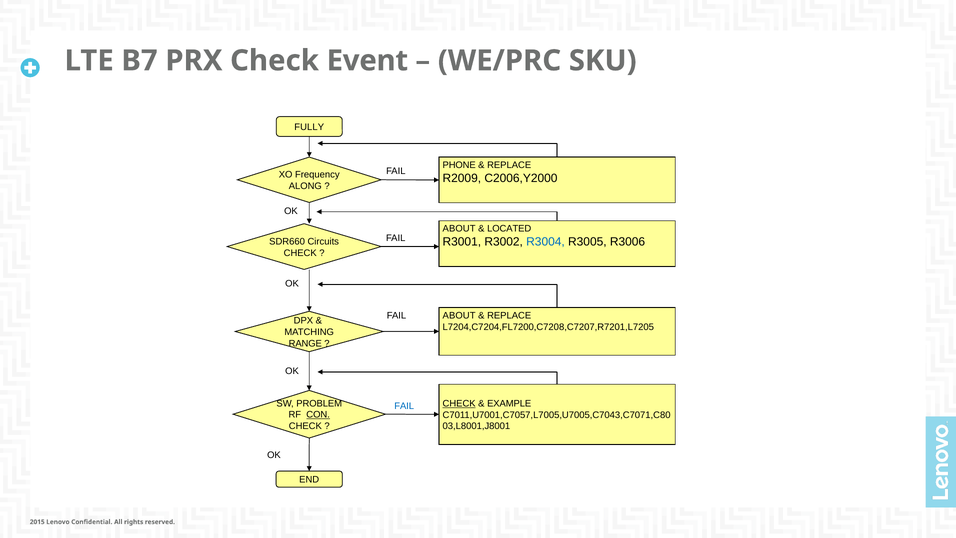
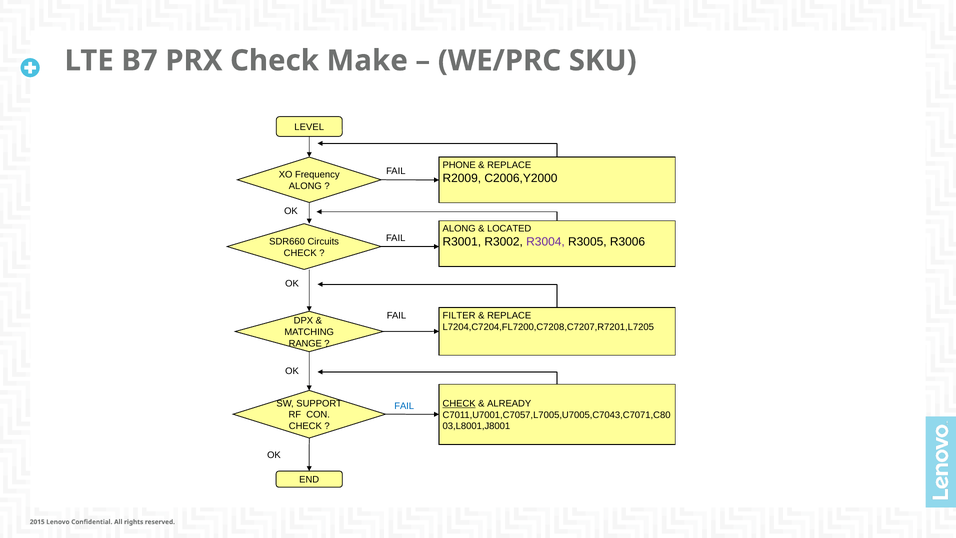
Event: Event -> Make (367, 61)
FULLY: FULLY -> LEVEL (309, 127)
ABOUT: ABOUT -> ALONG (459, 229)
R3004 colour: blue -> purple (545, 242)
ABOUT: ABOUT -> FILTER (459, 316)
PROBLEM: PROBLEM -> SUPPORT (319, 403)
EXAMPLE: EXAMPLE -> ALREADY (509, 403)
CON underline: present -> none (318, 415)
